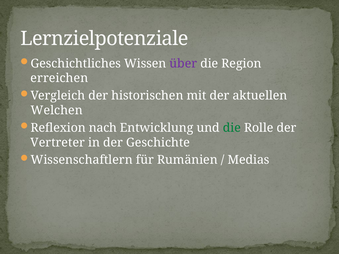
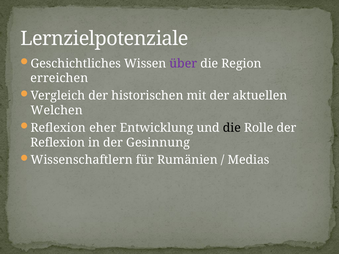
nach: nach -> eher (103, 128)
die colour: green -> black (232, 128)
Vertreter: Vertreter -> Reflexion (58, 143)
Geschichte: Geschichte -> Gesinnung (158, 143)
